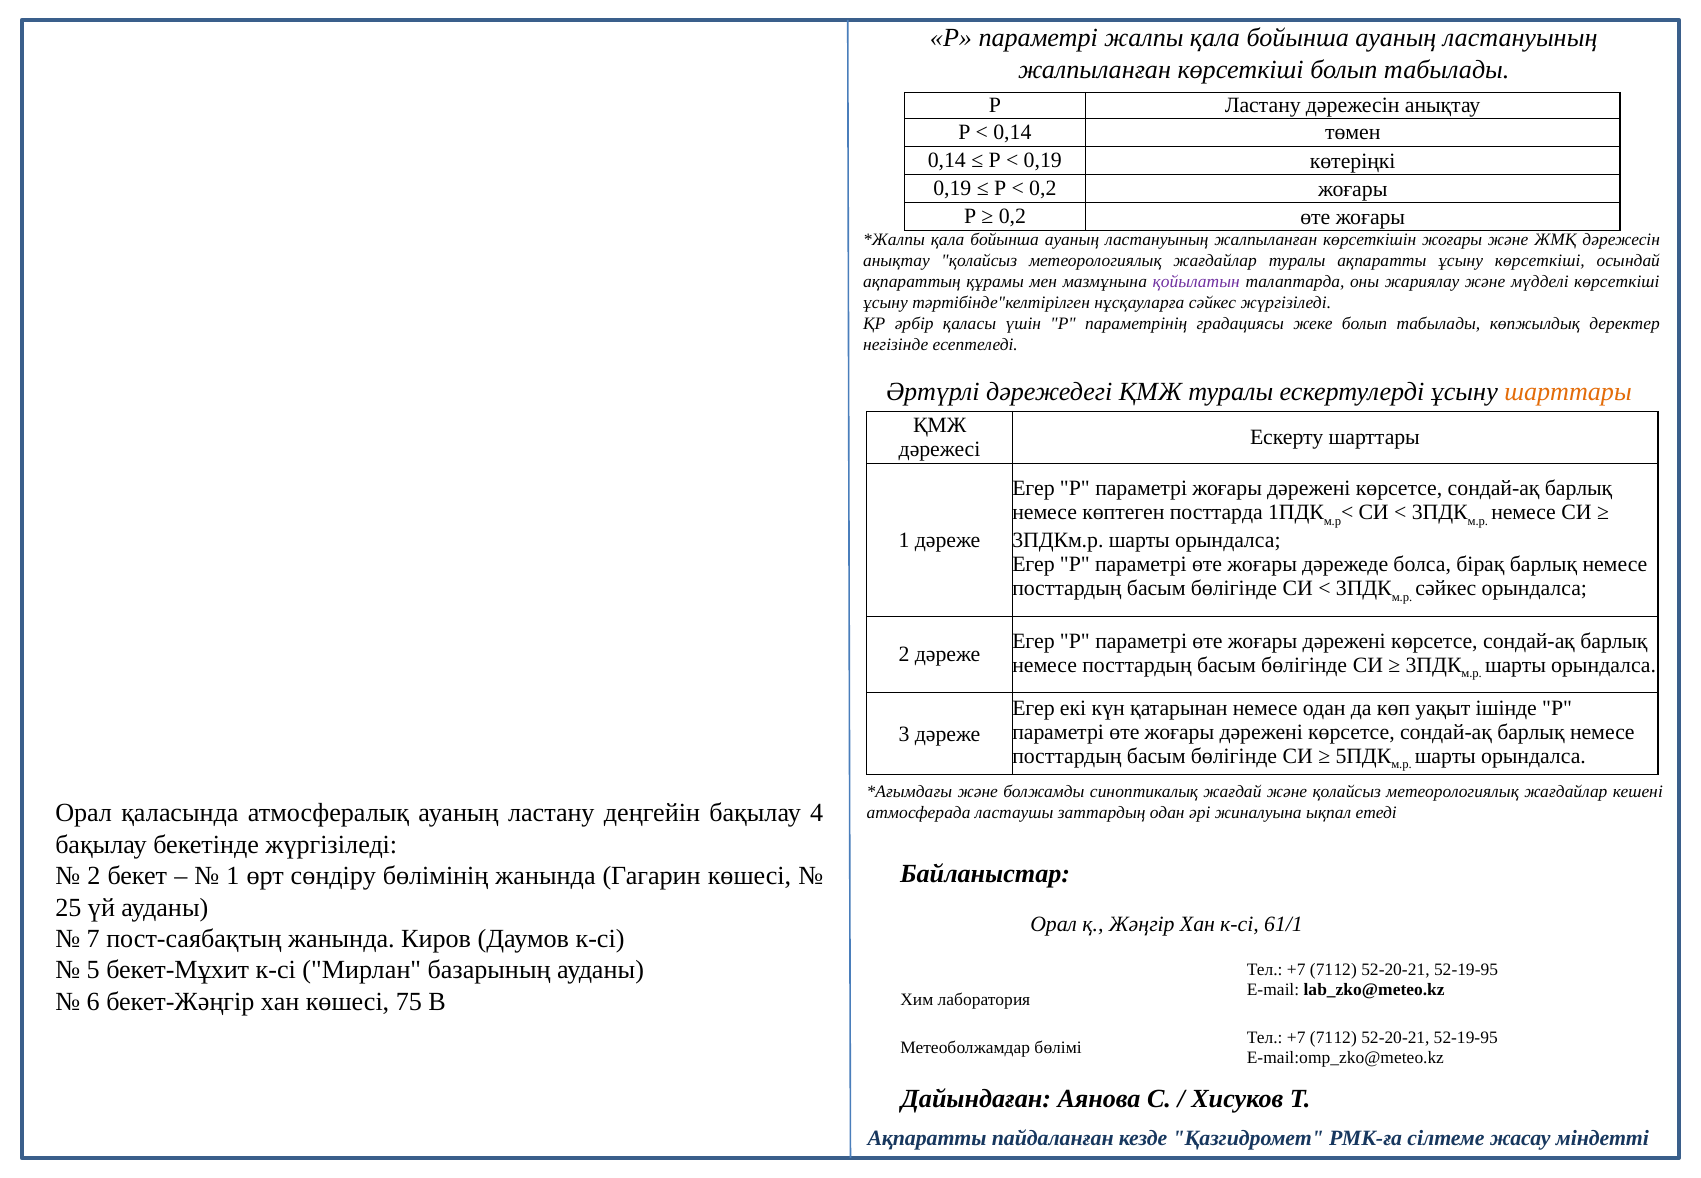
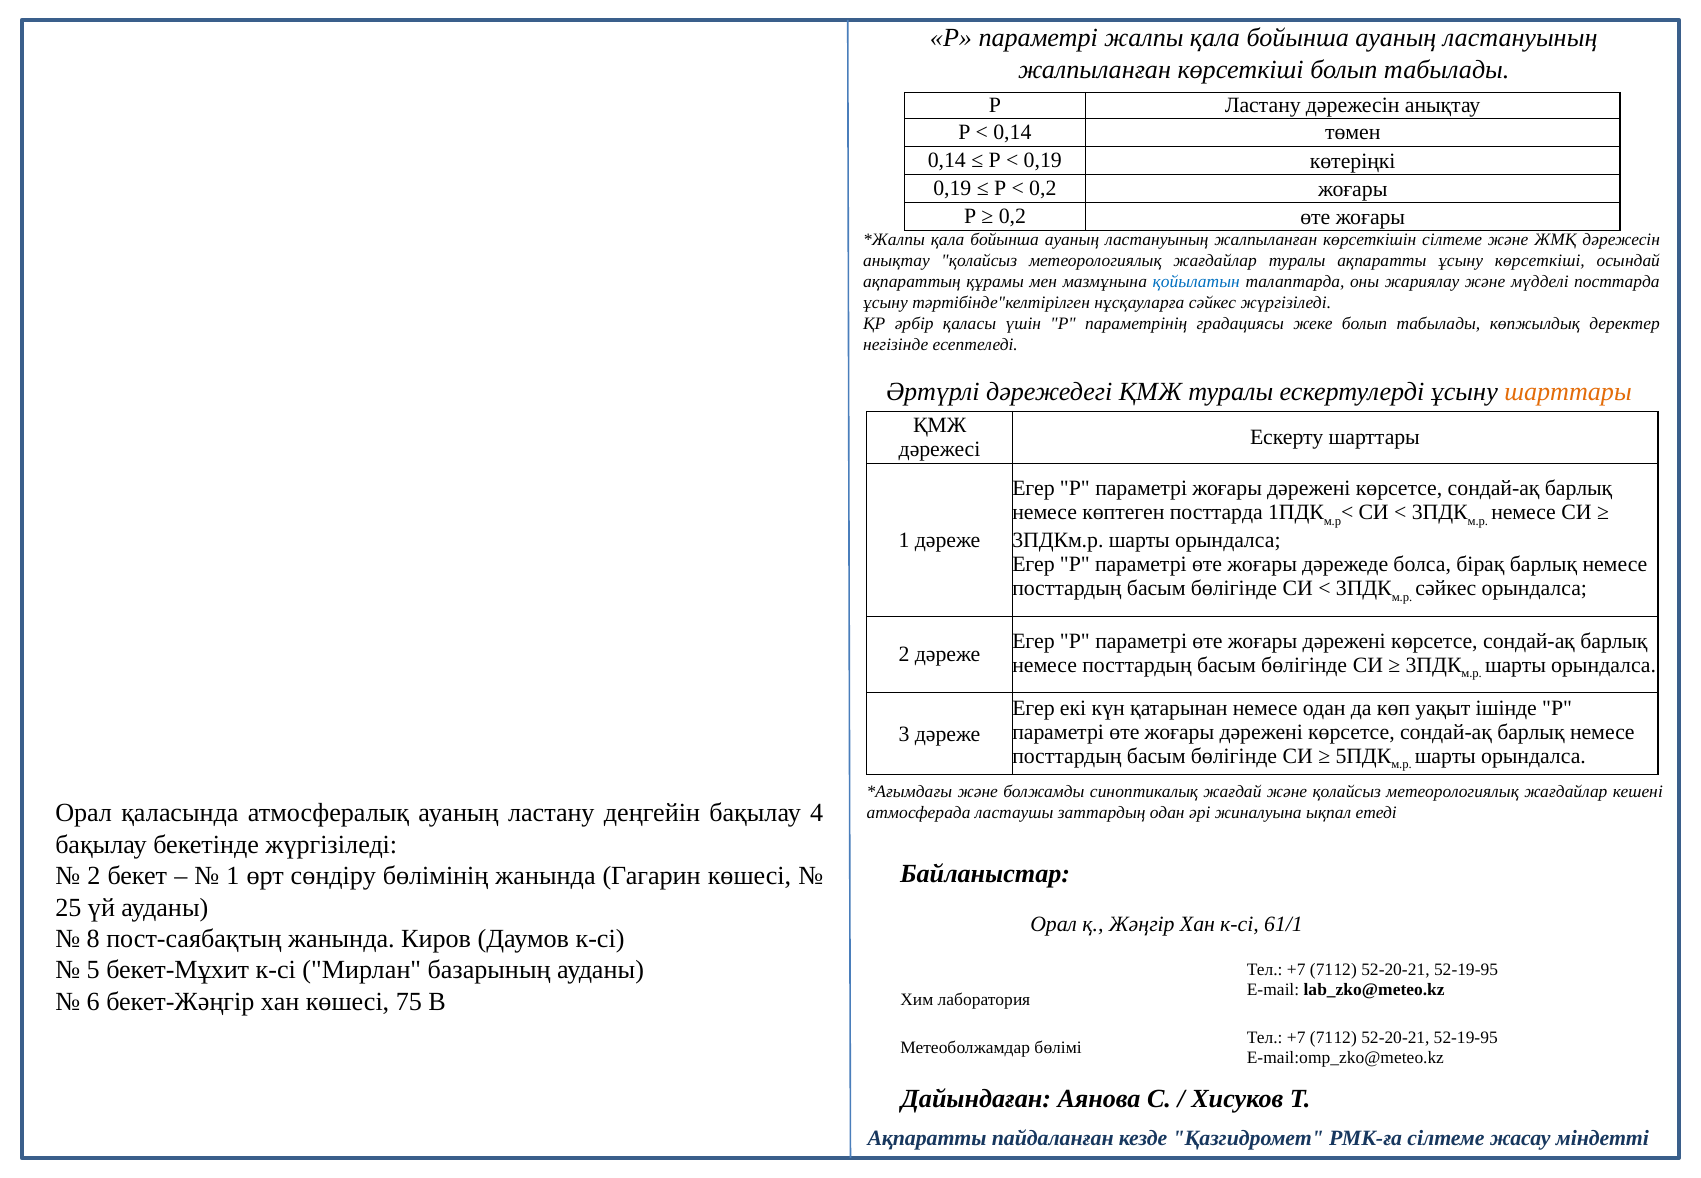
көрсеткішін жоғары: жоғары -> сілтеме (1452, 240)
қойылатын colour: purple -> blue (1196, 282)
мүдделі көрсеткіші: көрсеткіші -> посттарда (1617, 282)
7: 7 -> 8 (93, 939)
